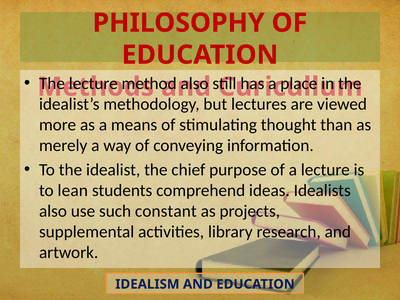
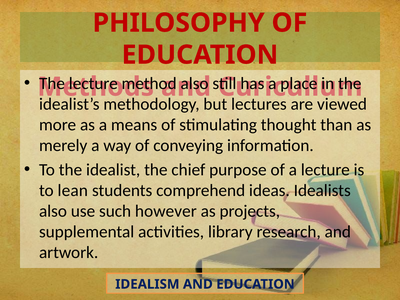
constant: constant -> however (166, 211)
